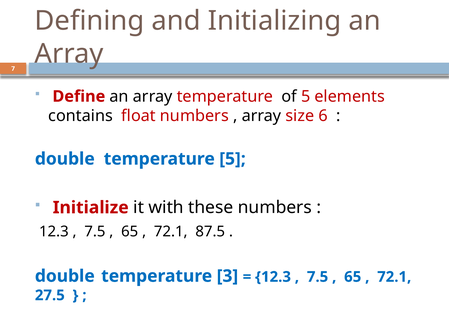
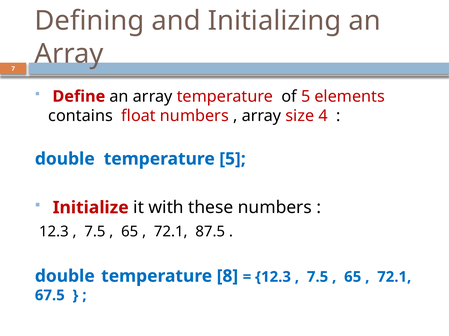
6: 6 -> 4 (323, 116)
3: 3 -> 8 (227, 277)
27.5: 27.5 -> 67.5 (50, 296)
